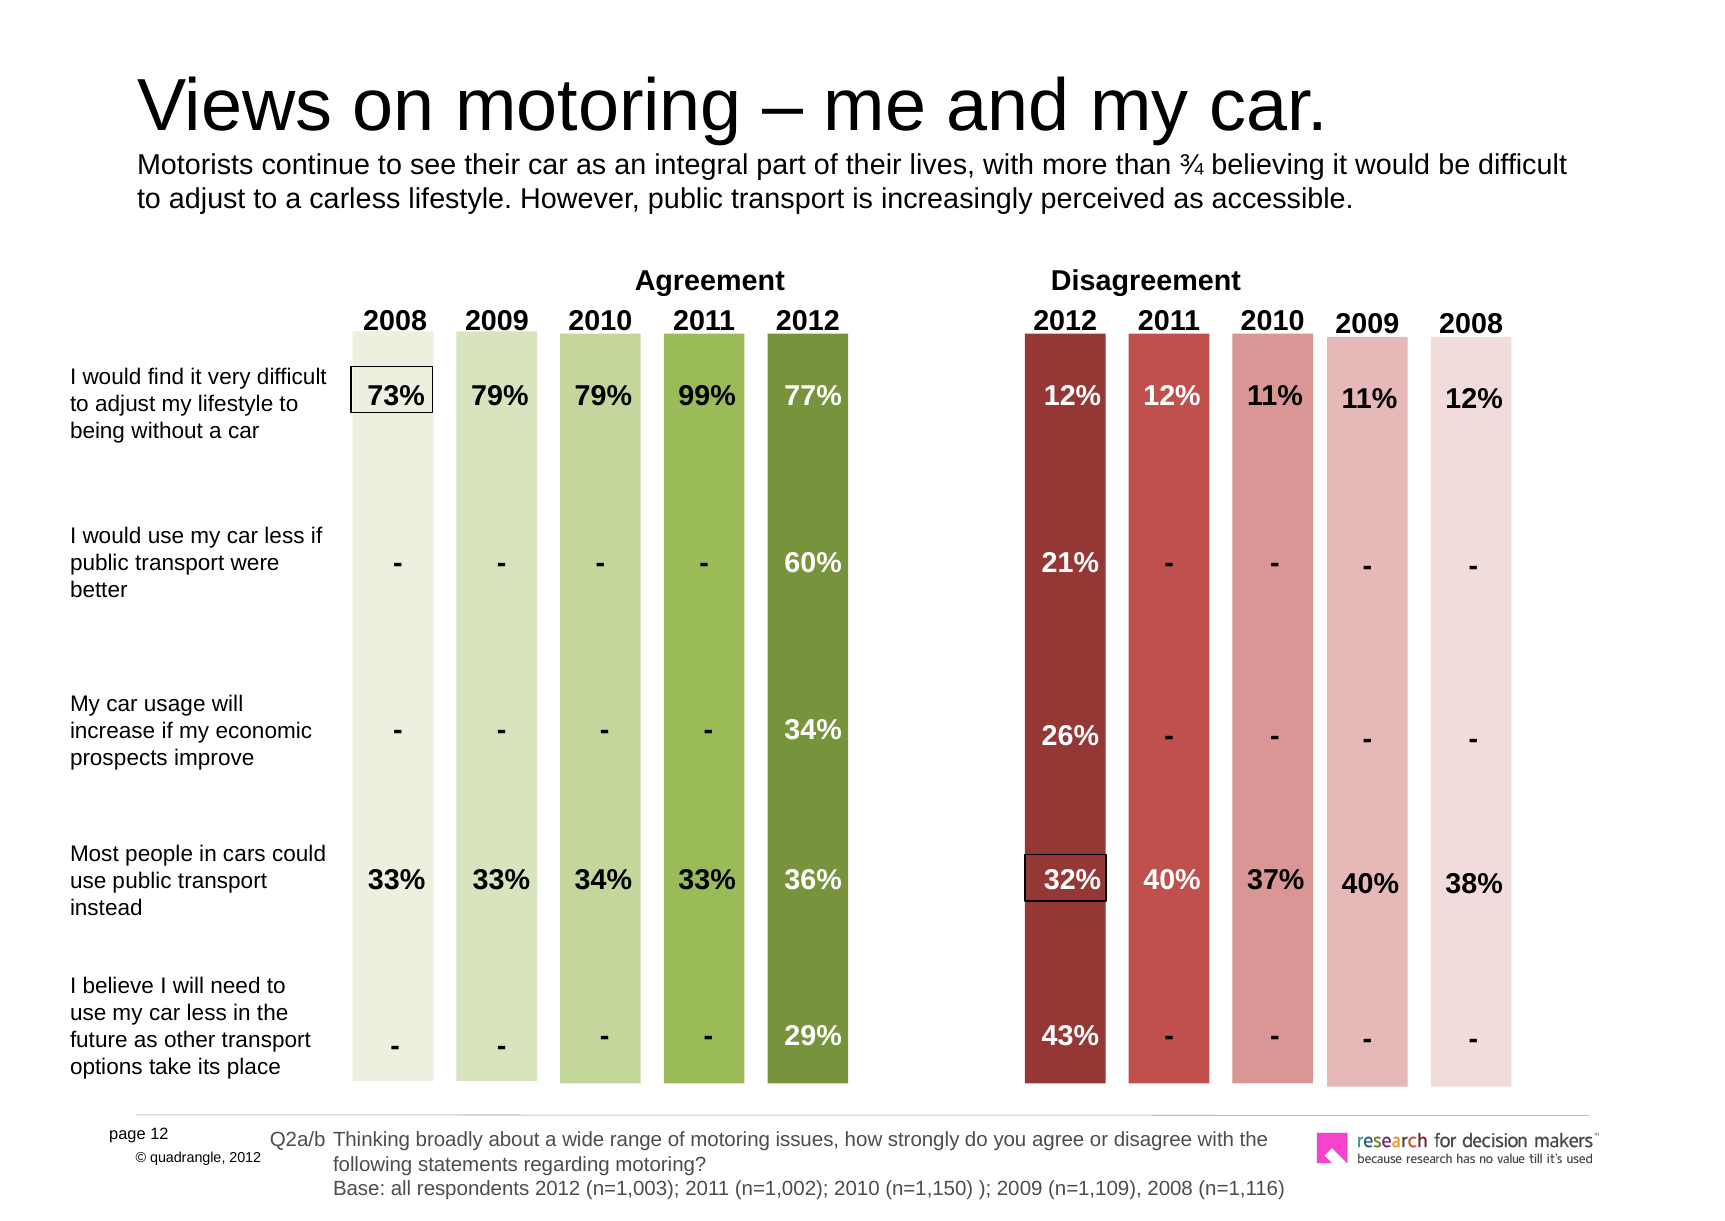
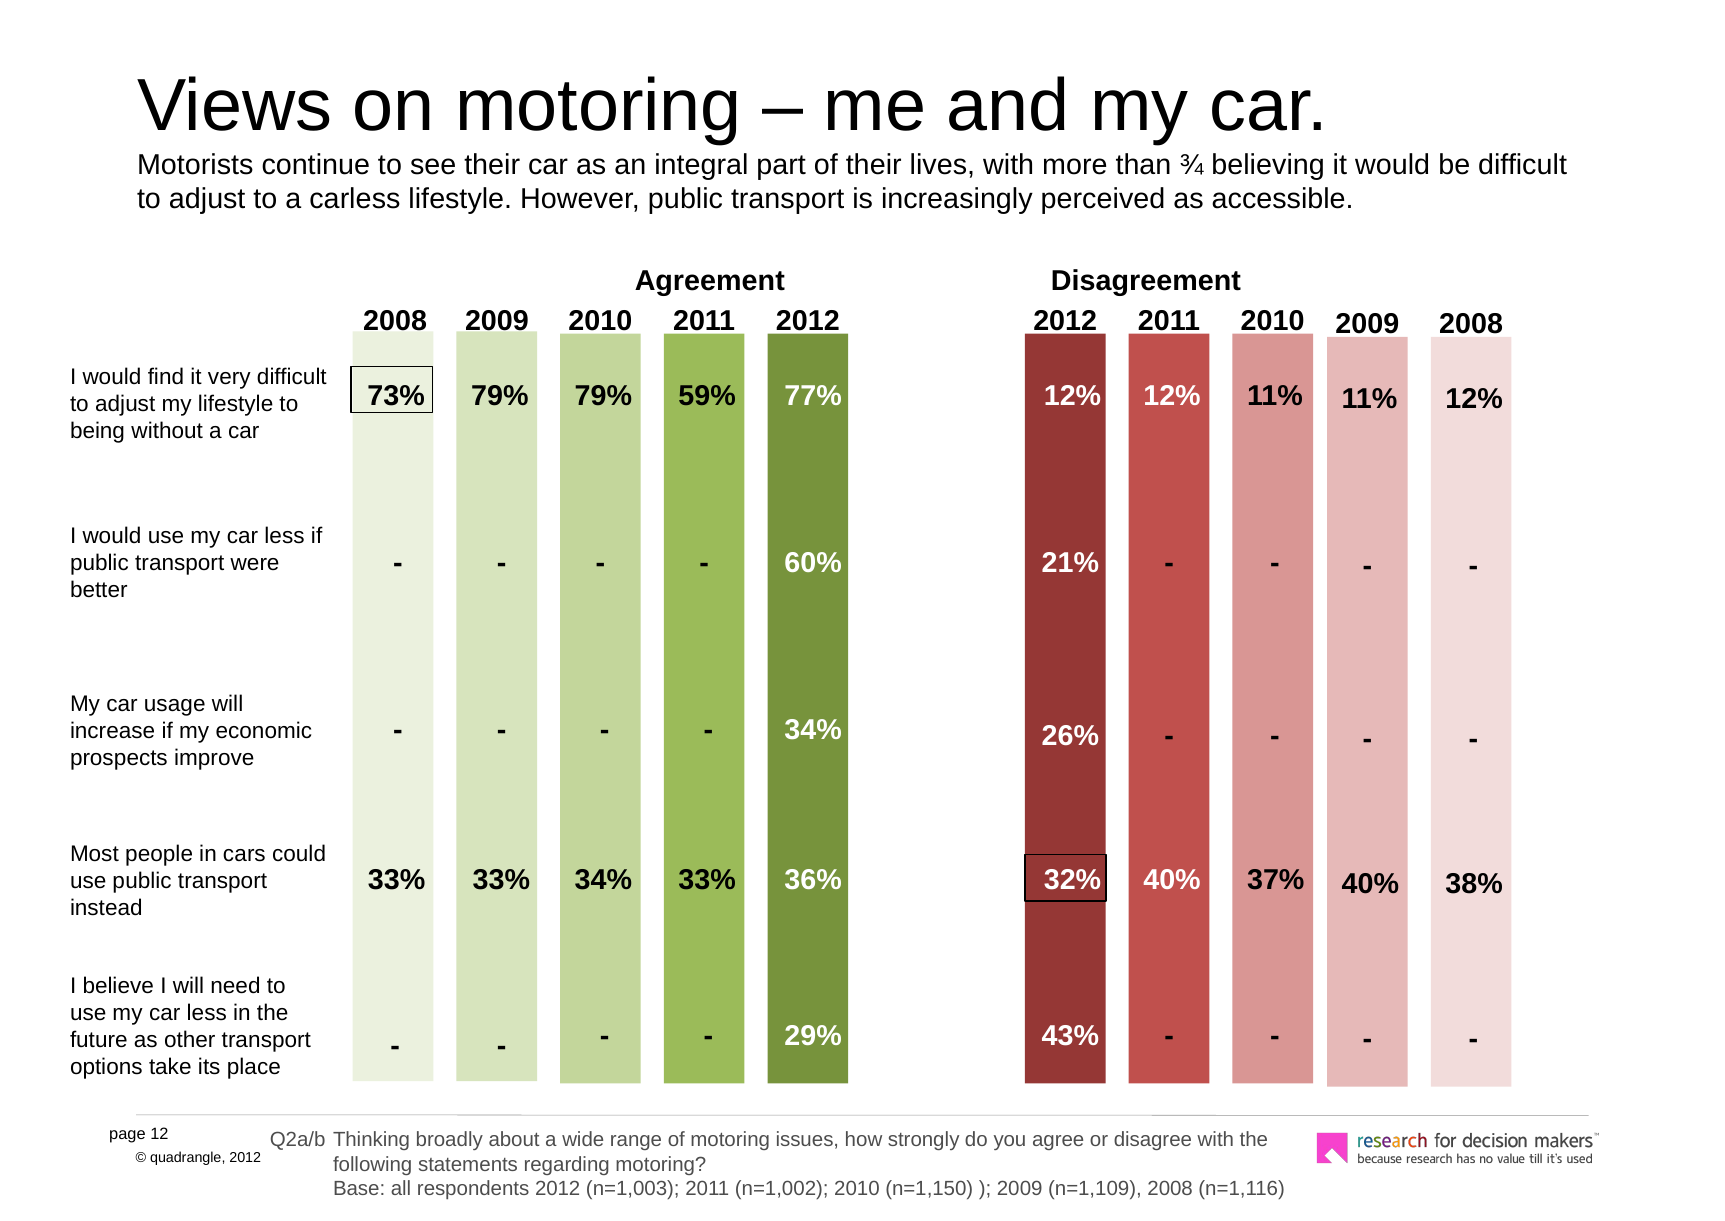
99%: 99% -> 59% (707, 396)
